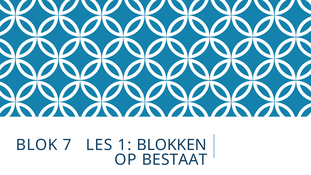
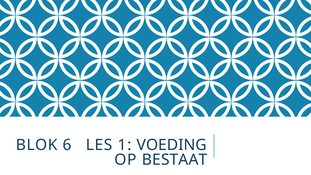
7: 7 -> 6 (67, 145)
BLOKKEN: BLOKKEN -> VOEDING (172, 145)
